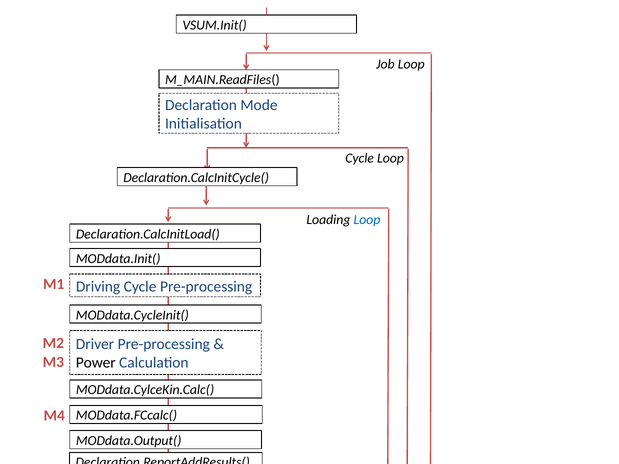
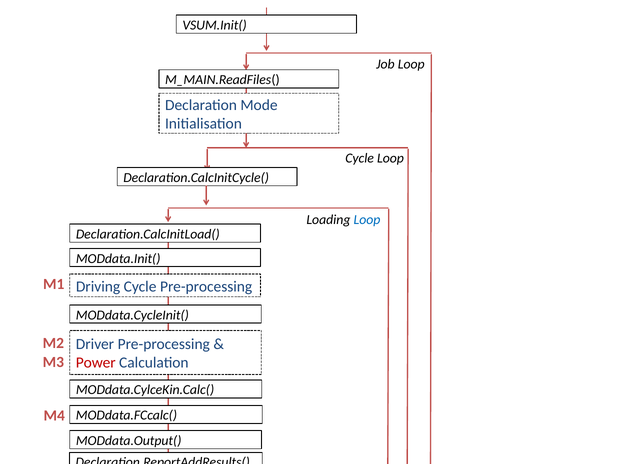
Power colour: black -> red (96, 363)
